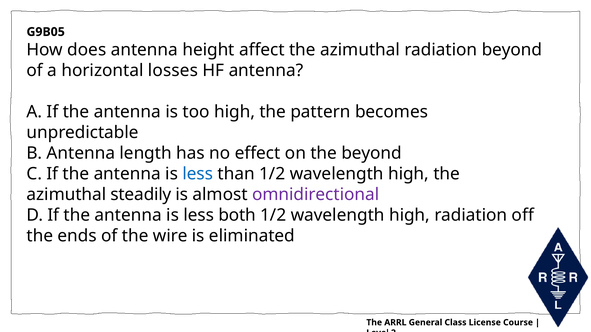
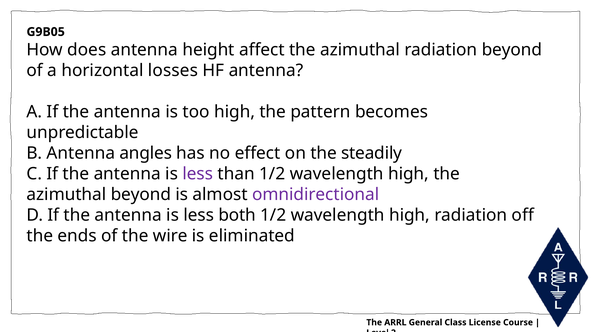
length: length -> angles (146, 153)
the beyond: beyond -> steadily (372, 153)
less colour: blue -> purple (198, 174)
azimuthal steadily: steadily -> beyond (141, 195)
